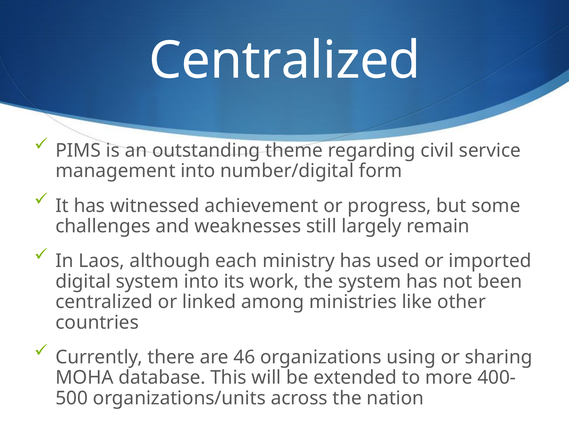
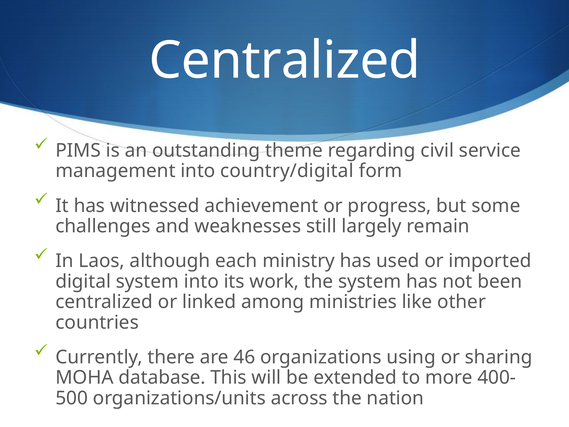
number/digital: number/digital -> country/digital (287, 171)
